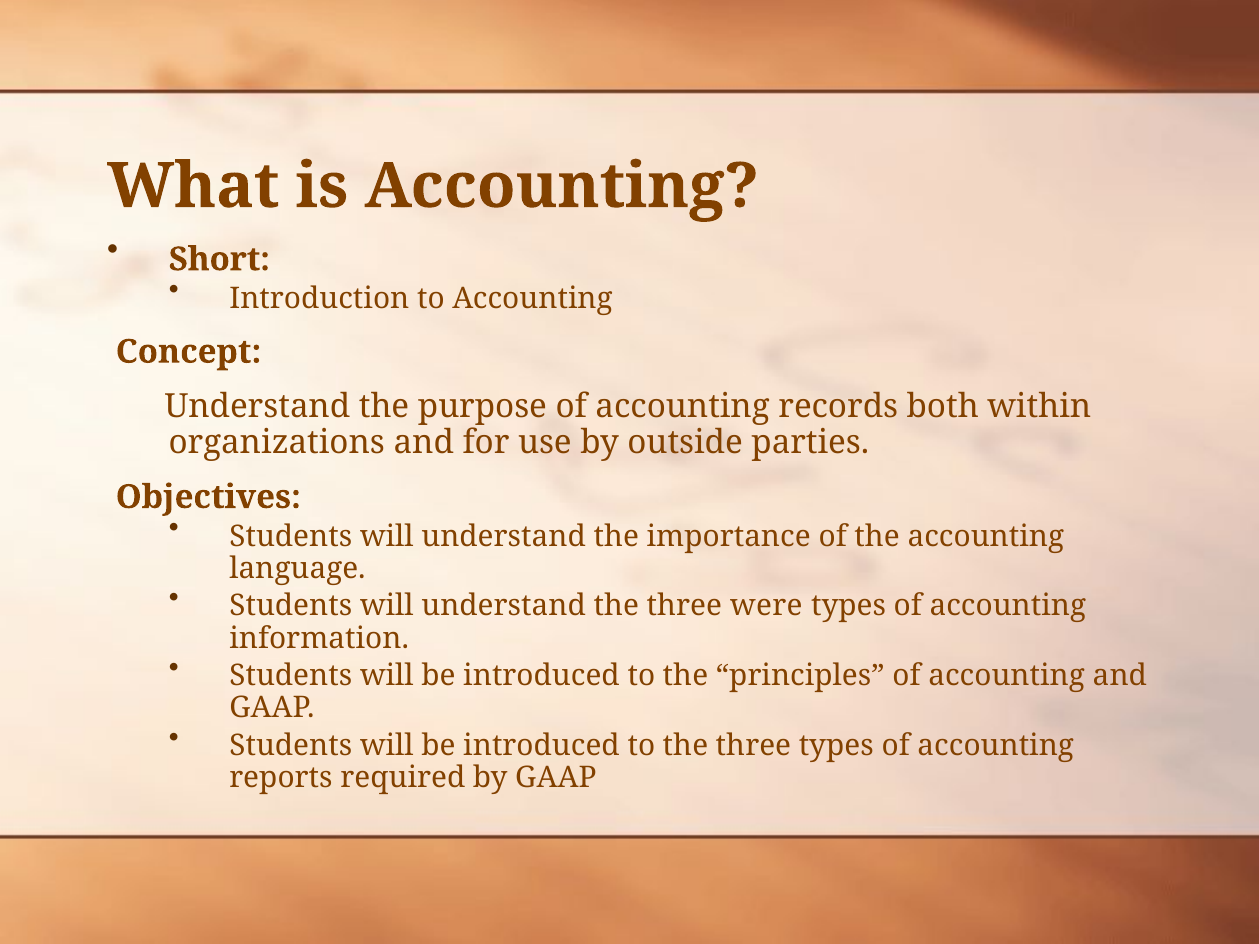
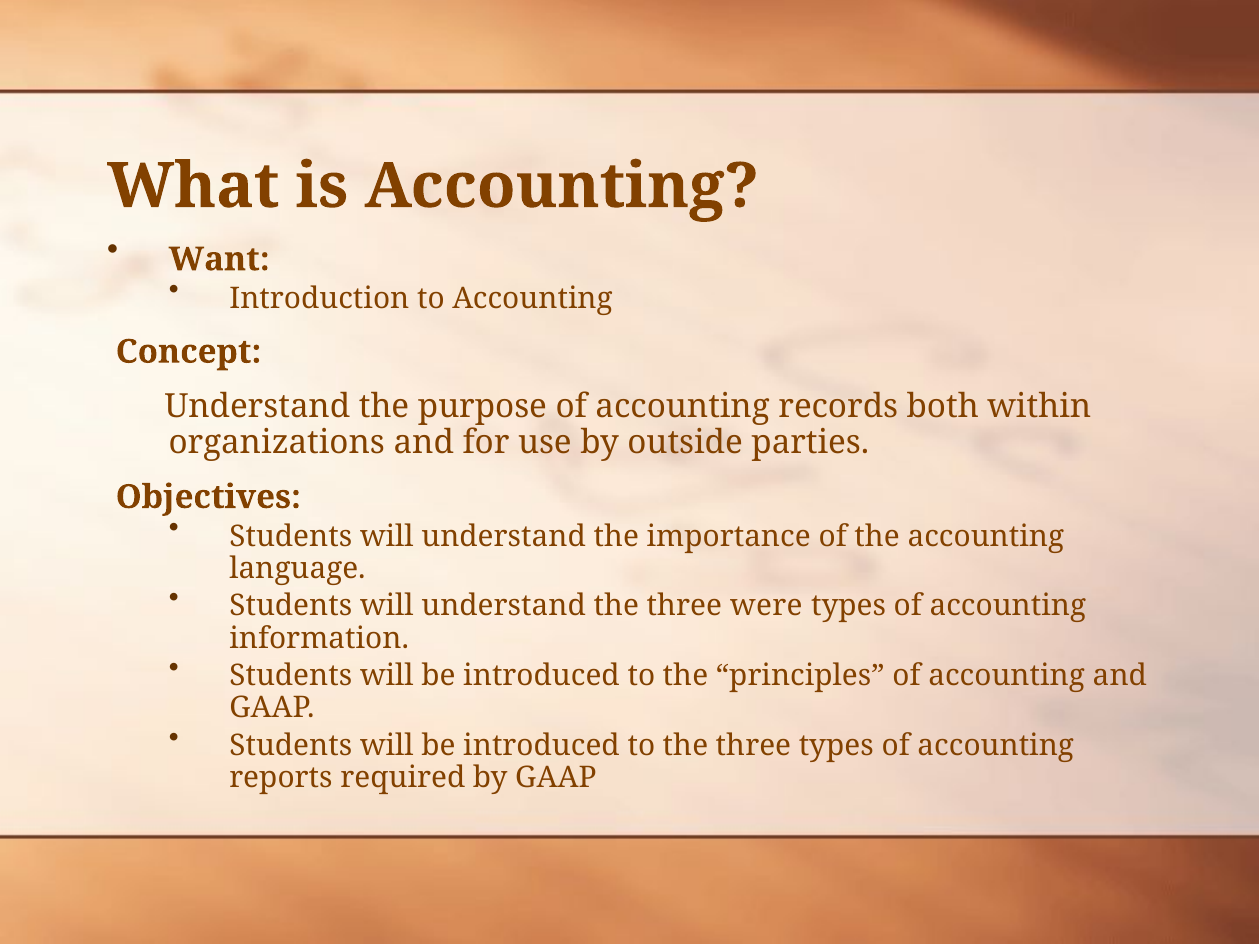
Short: Short -> Want (219, 259)
